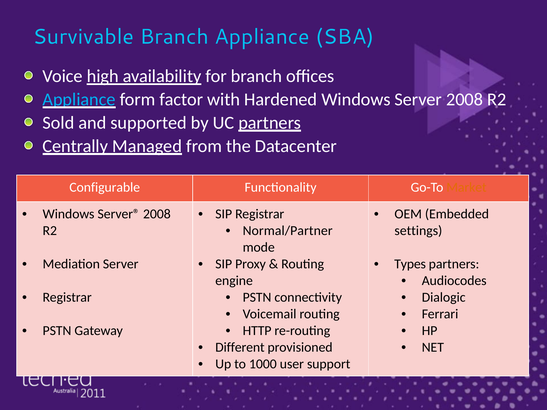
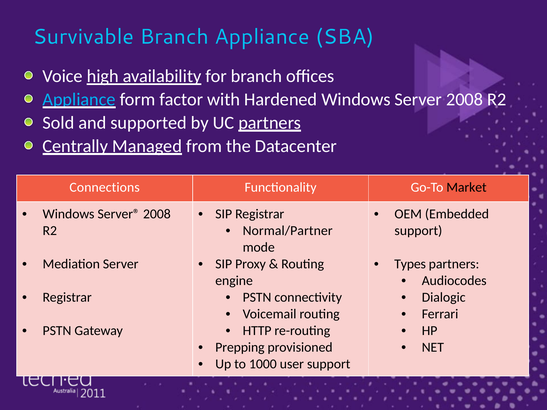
Configurable: Configurable -> Connections (105, 187)
Market colour: orange -> black (466, 187)
settings: settings -> support (418, 231)
Different: Different -> Prepping (240, 348)
